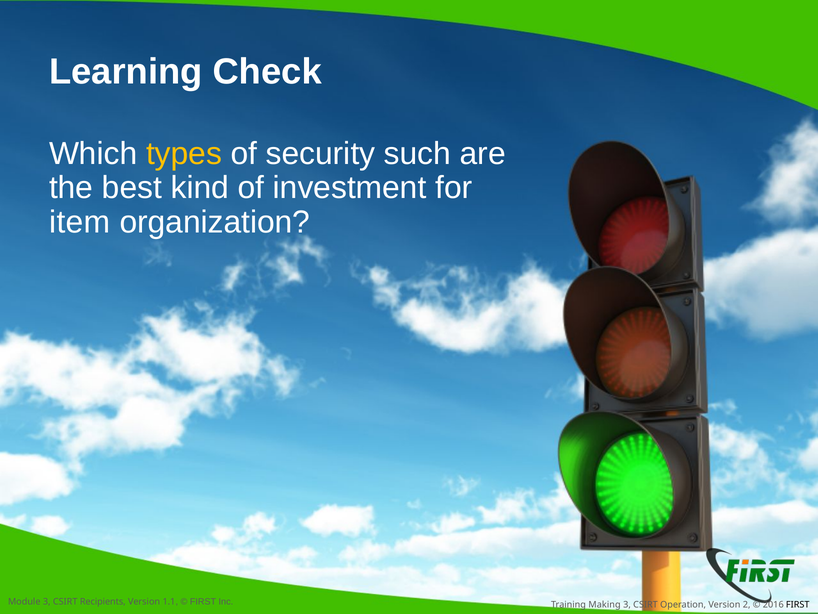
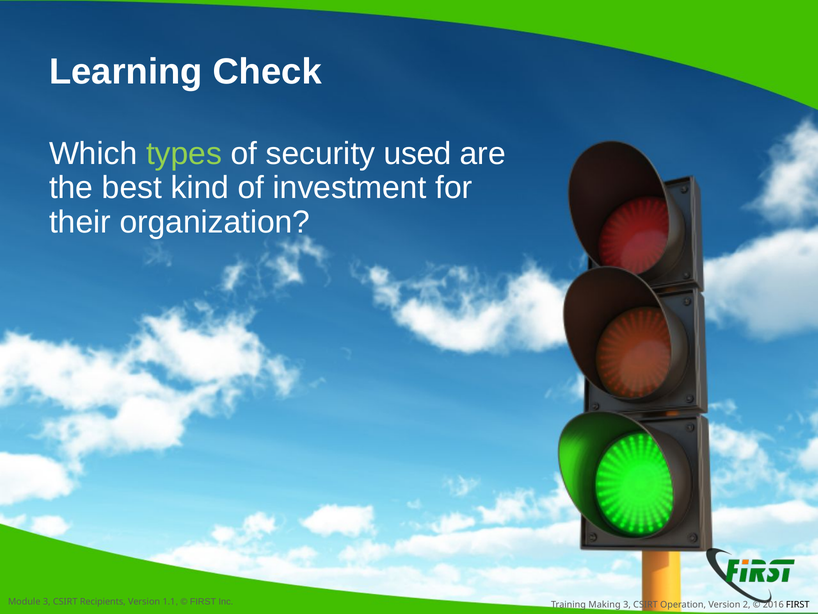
types colour: yellow -> light green (184, 153)
such: such -> used (418, 153)
item: item -> their (80, 222)
